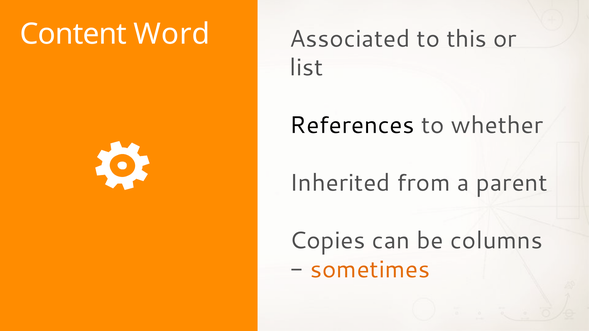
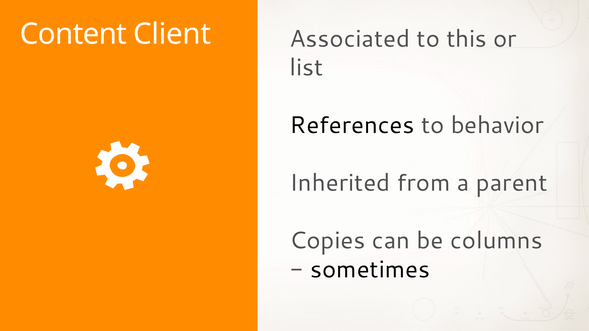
Word: Word -> Client (172, 34)
whether: whether -> behavior (497, 125)
sometimes colour: orange -> black (370, 270)
